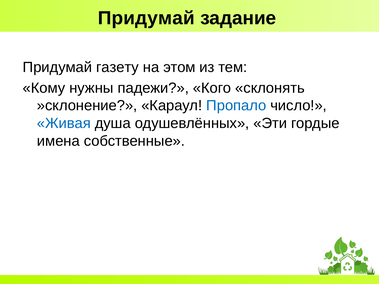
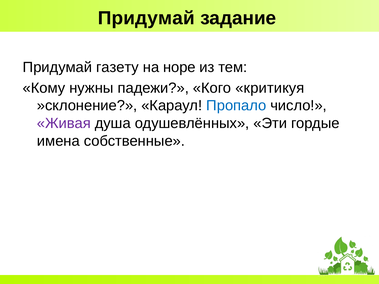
этом: этом -> норе (179, 67)
склонять: склонять -> критикуя (270, 88)
Живая colour: blue -> purple (64, 123)
